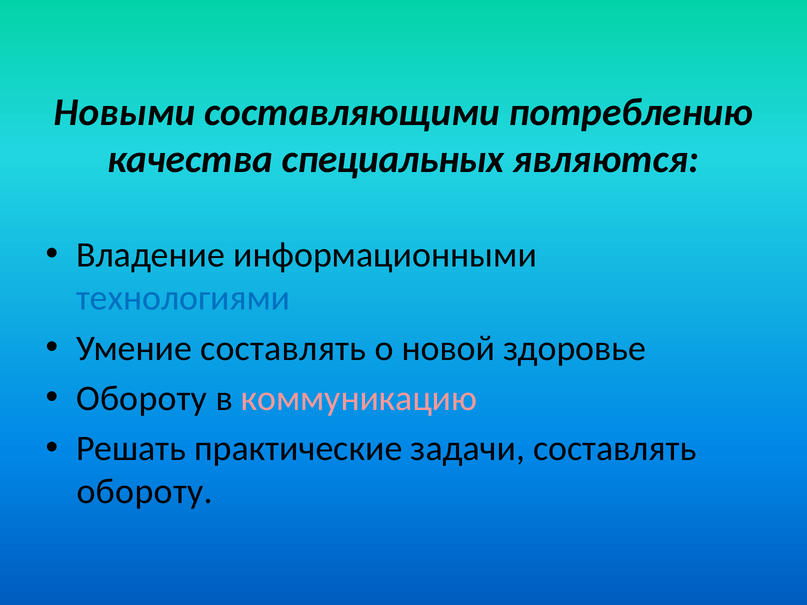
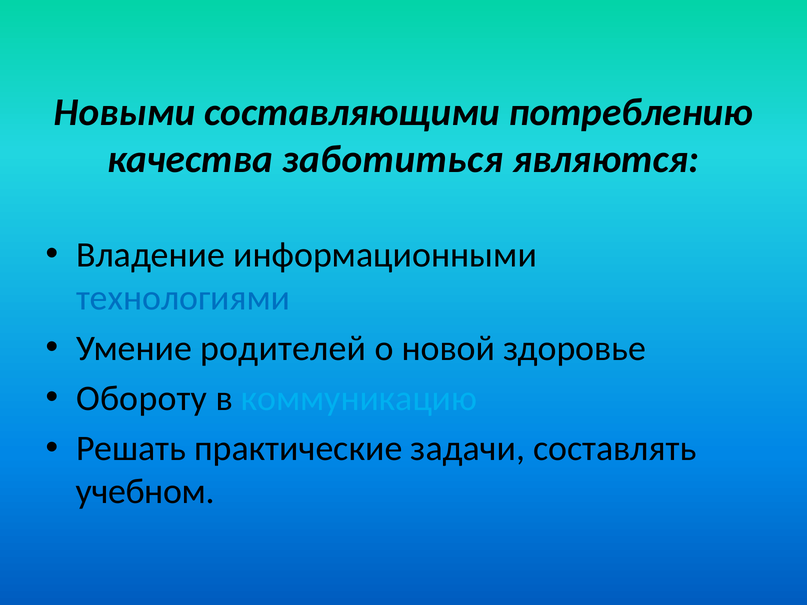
специальных: специальных -> заботиться (393, 159)
Умение составлять: составлять -> родителей (283, 348)
коммуникацию colour: pink -> light blue (359, 399)
обороту: обороту -> учебном (145, 492)
